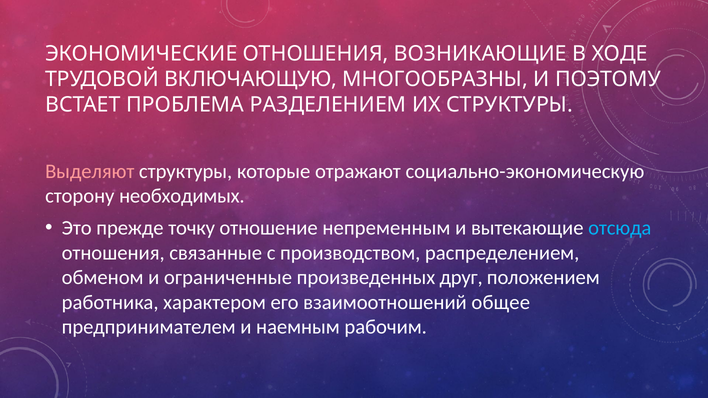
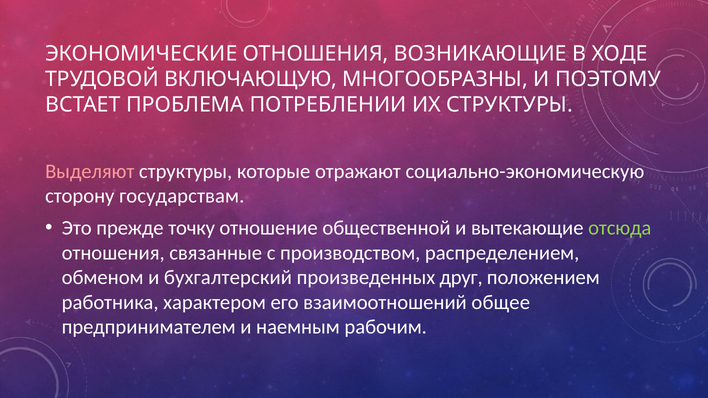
РАЗДЕЛЕНИЕМ: РАЗДЕЛЕНИЕМ -> ПОТРЕБЛЕНИИ (328, 105)
необходимых: необходимых -> государствам (182, 196)
непременным: непременным -> общественной (387, 228)
отсюда colour: light blue -> light green (620, 228)
ограниченные: ограниченные -> бухгалтерский (228, 278)
